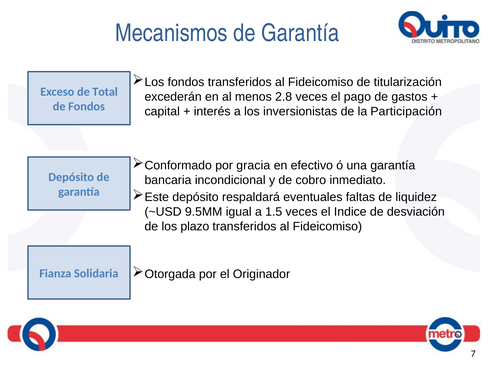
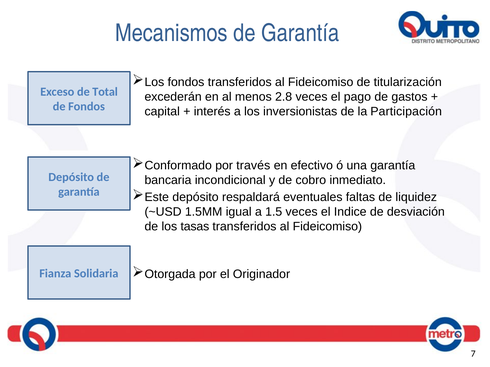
gracia: gracia -> través (253, 166)
9.5MM: 9.5MM -> 1.5MM (204, 212)
plazo: plazo -> tasas (195, 227)
